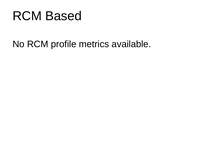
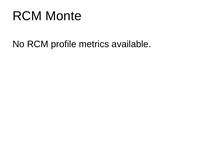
Based: Based -> Monte (63, 16)
